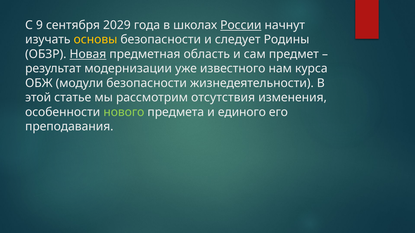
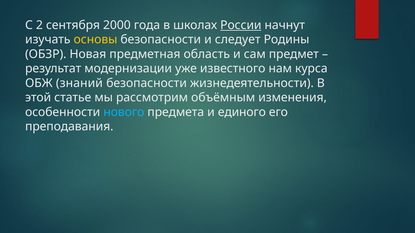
9: 9 -> 2 (39, 25)
2029: 2029 -> 2000 (117, 25)
Новая underline: present -> none (88, 54)
модули: модули -> знаний (79, 83)
отсутствия: отсутствия -> объёмным (223, 98)
нового colour: light green -> light blue (124, 112)
